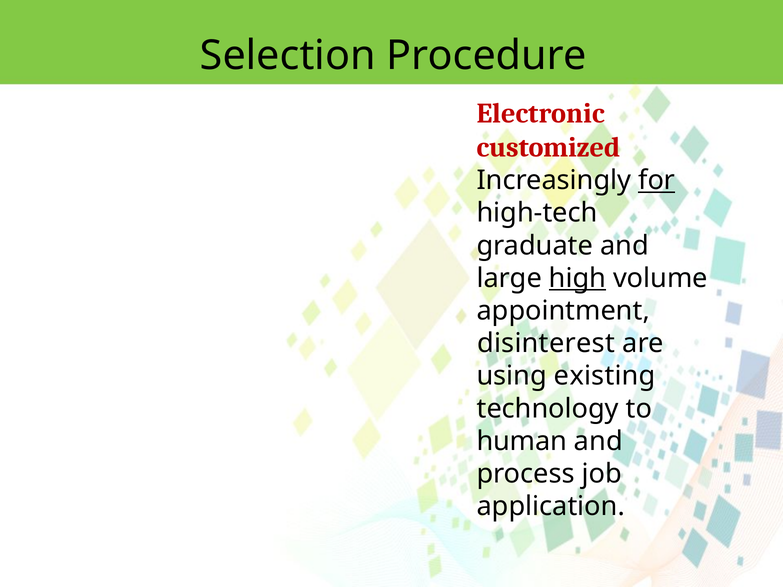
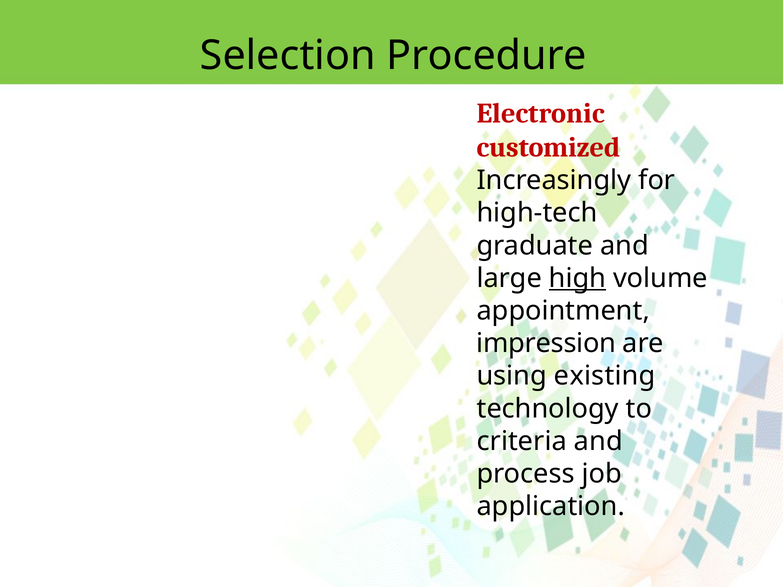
for underline: present -> none (657, 180)
disinterest: disinterest -> impression (546, 344)
human: human -> criteria (522, 441)
